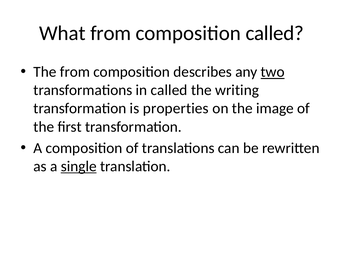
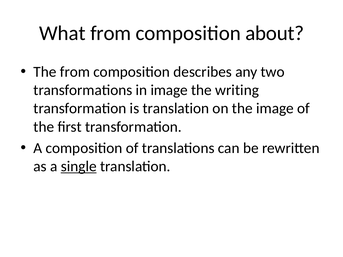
composition called: called -> about (275, 33)
two underline: present -> none (273, 72)
in called: called -> image (169, 90)
is properties: properties -> translation (176, 109)
